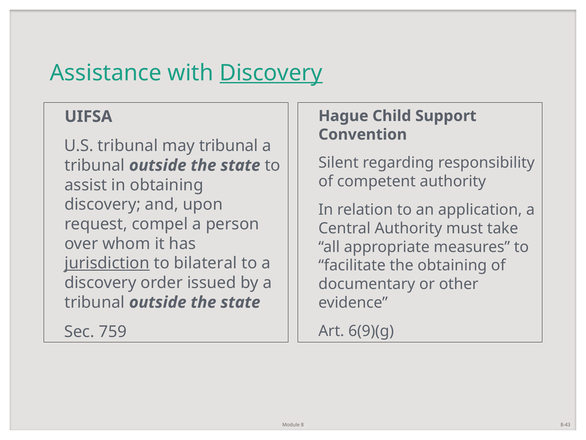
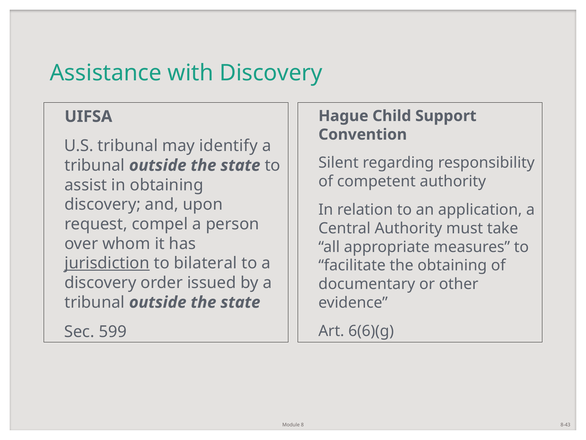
Discovery underline: present -> none (271, 73)
may tribunal: tribunal -> identify (228, 146)
6(9)(g: 6(9)(g -> 6(6)(g (371, 331)
759: 759 -> 599 (113, 331)
